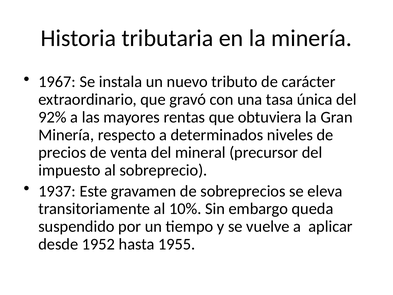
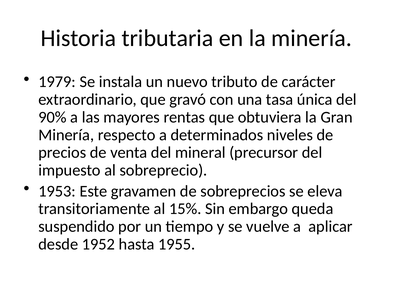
1967: 1967 -> 1979 (57, 82)
92%: 92% -> 90% (52, 117)
1937: 1937 -> 1953 (57, 191)
10%: 10% -> 15% (185, 209)
